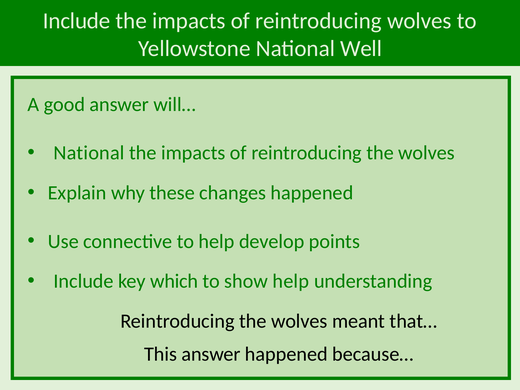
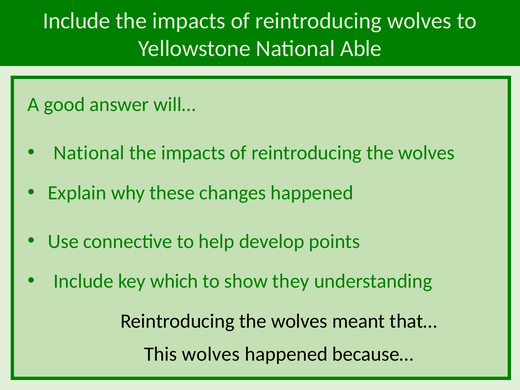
Well: Well -> Able (361, 49)
show help: help -> they (291, 281)
This answer: answer -> wolves (211, 354)
